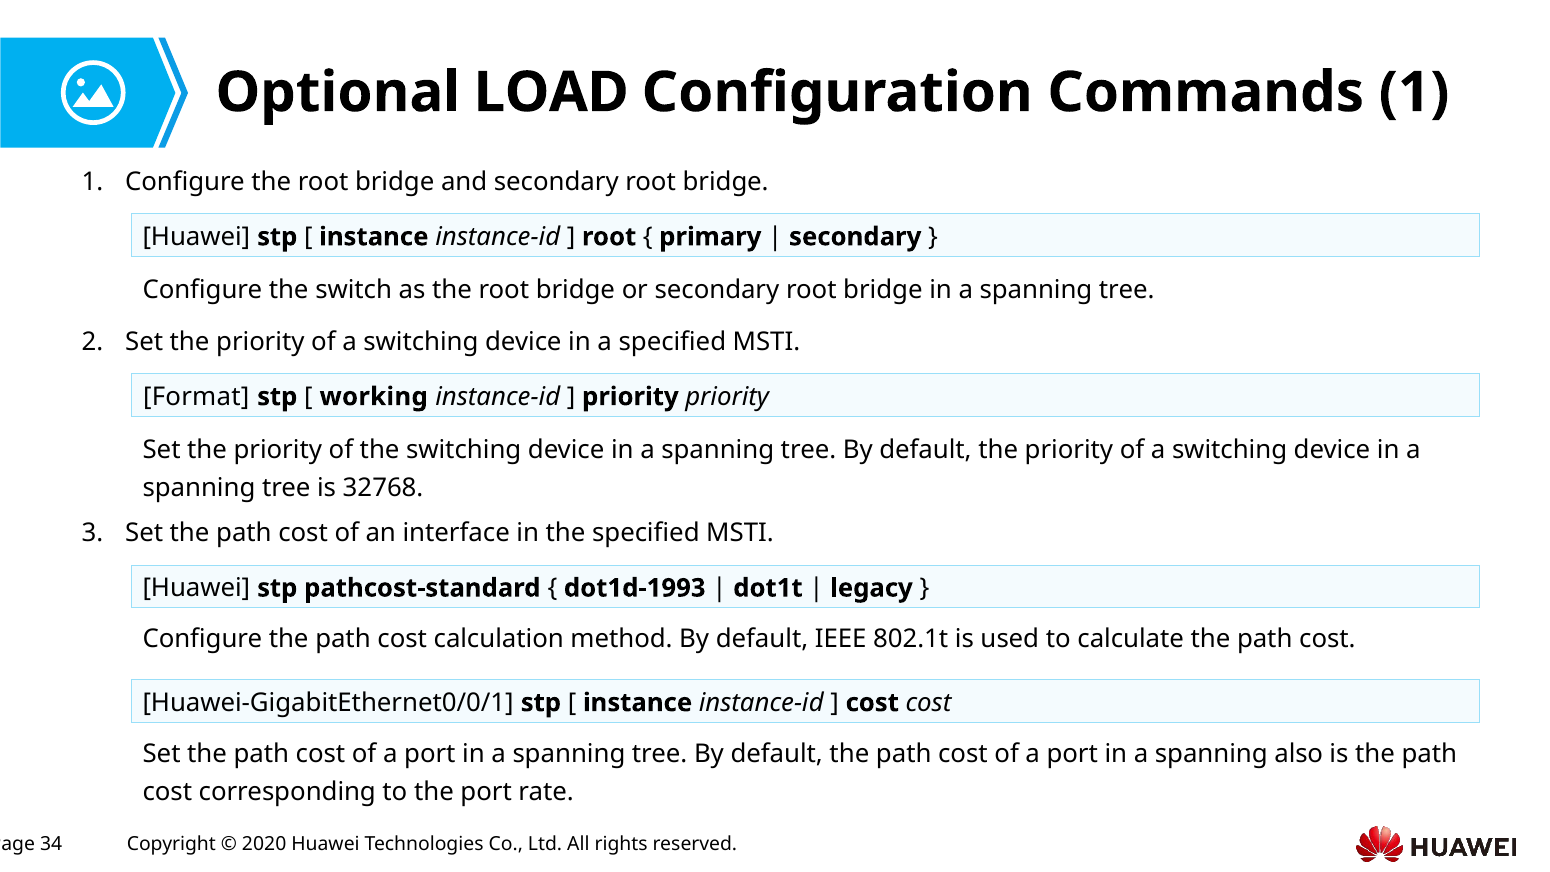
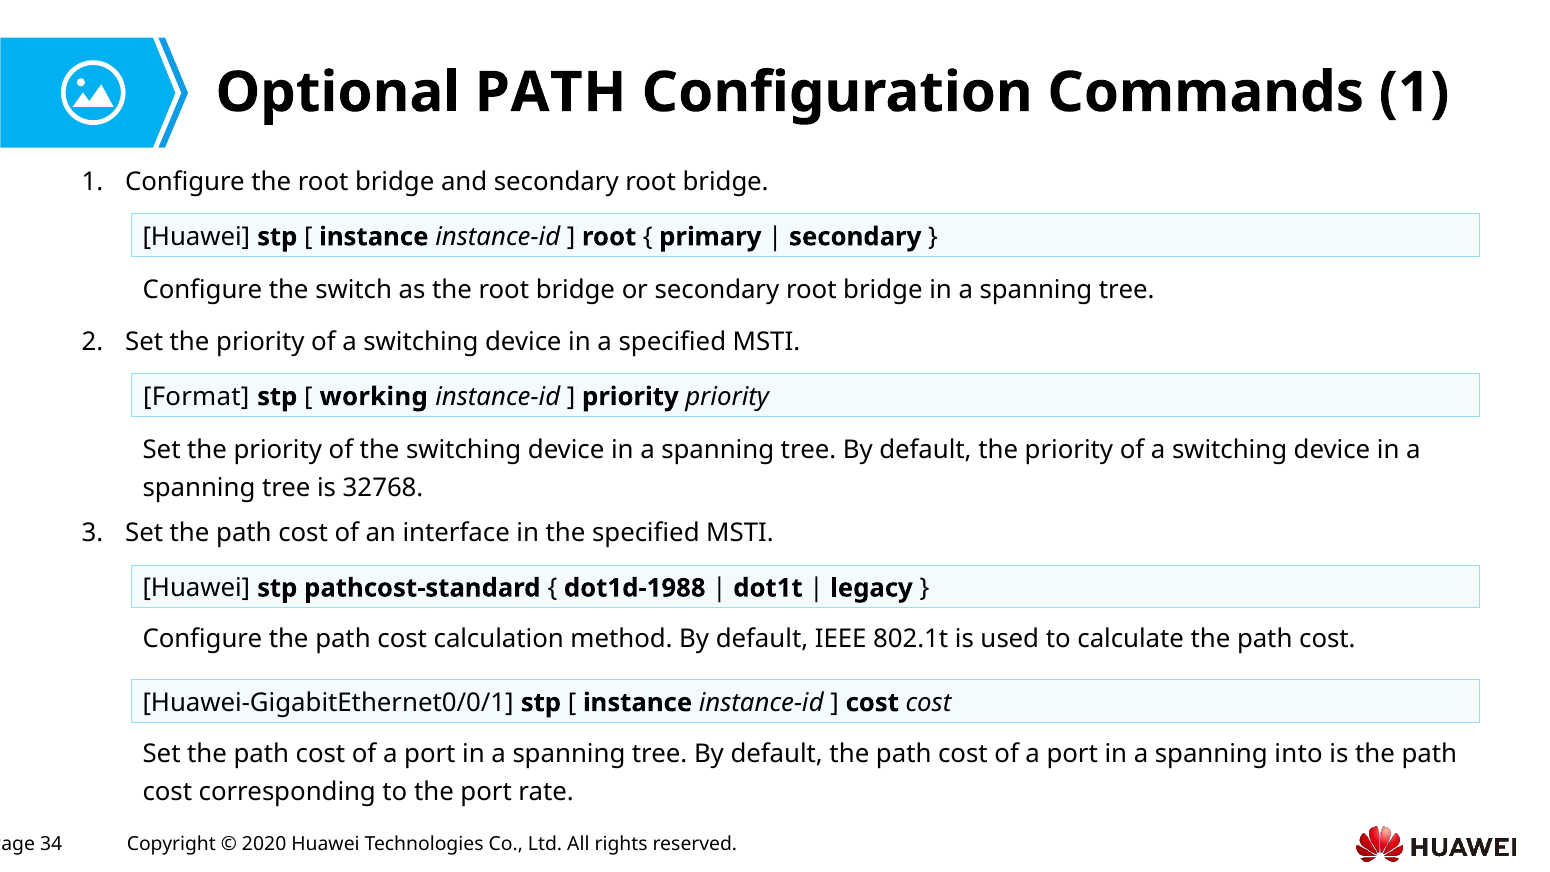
Optional LOAD: LOAD -> PATH (551, 93)
dot1d-1993: dot1d-1993 -> dot1d-1988 (635, 588)
also: also -> into (1299, 753)
